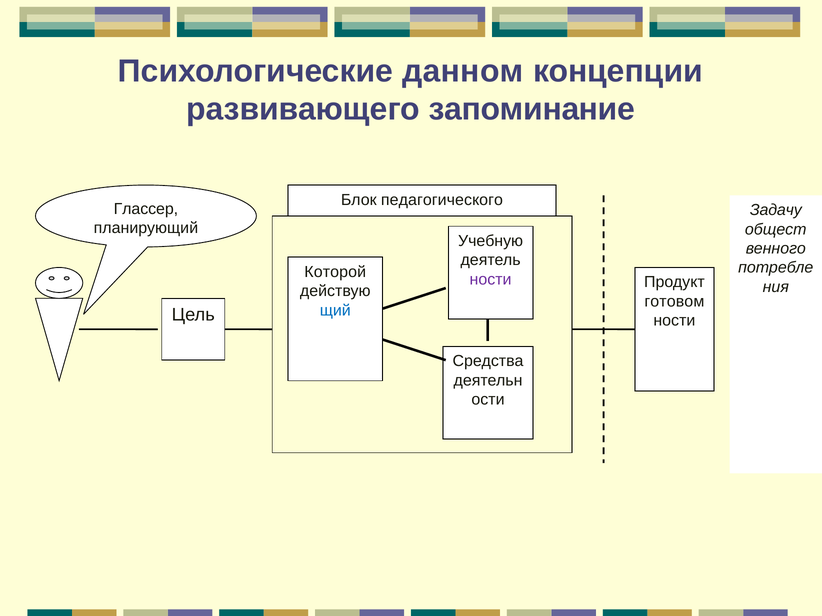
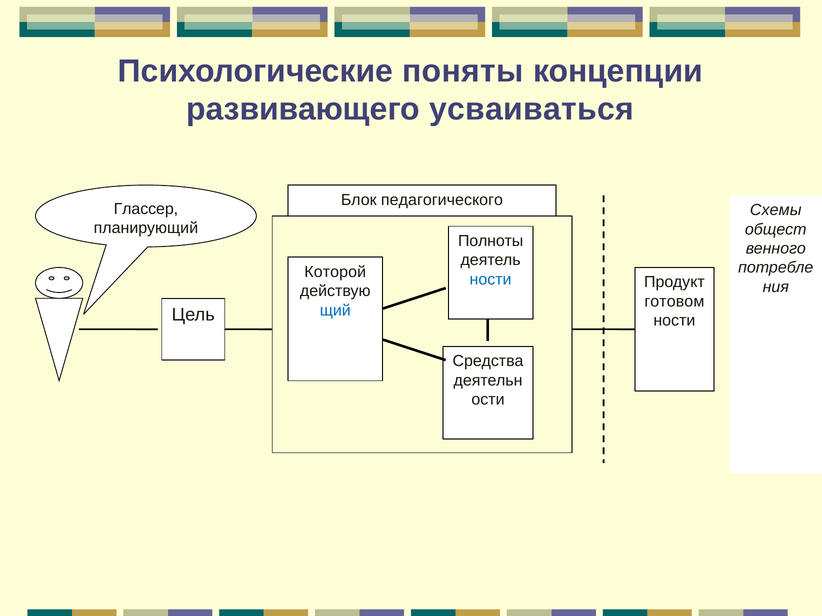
данном: данном -> поняты (463, 71)
запоминание: запоминание -> усваиваться (532, 110)
Задачу: Задачу -> Схемы (776, 210)
Учебную: Учебную -> Полноты (491, 241)
ности colour: purple -> blue (491, 280)
